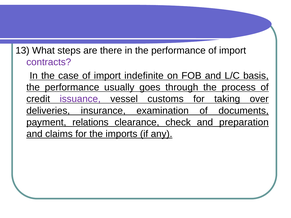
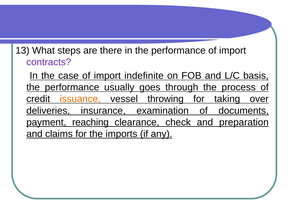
issuance colour: purple -> orange (80, 99)
customs: customs -> throwing (166, 99)
relations: relations -> reaching (90, 122)
